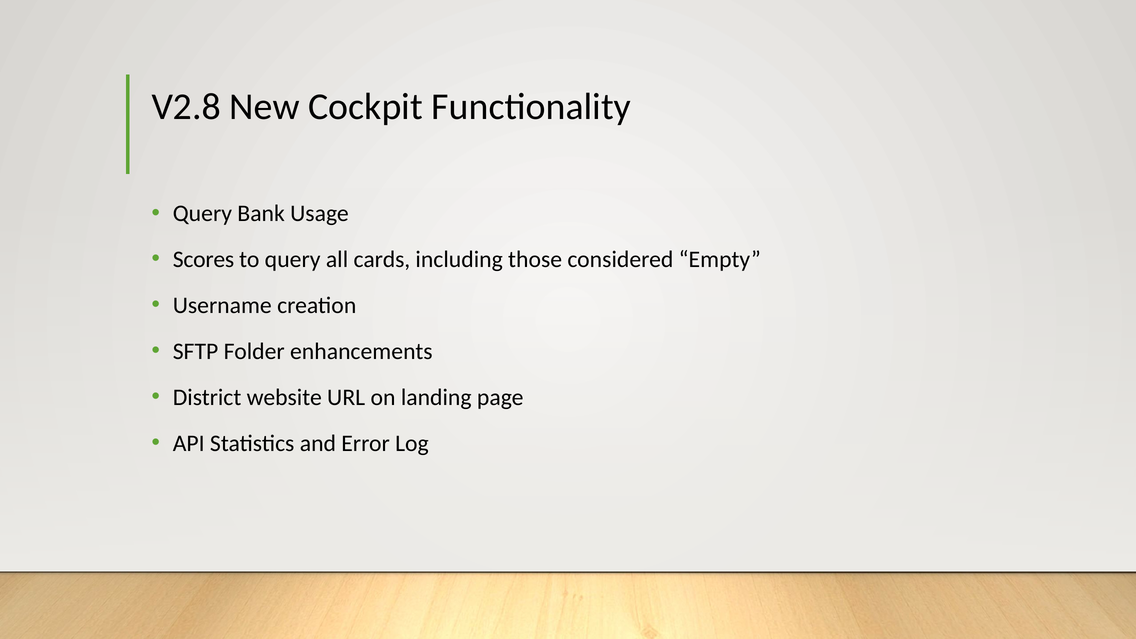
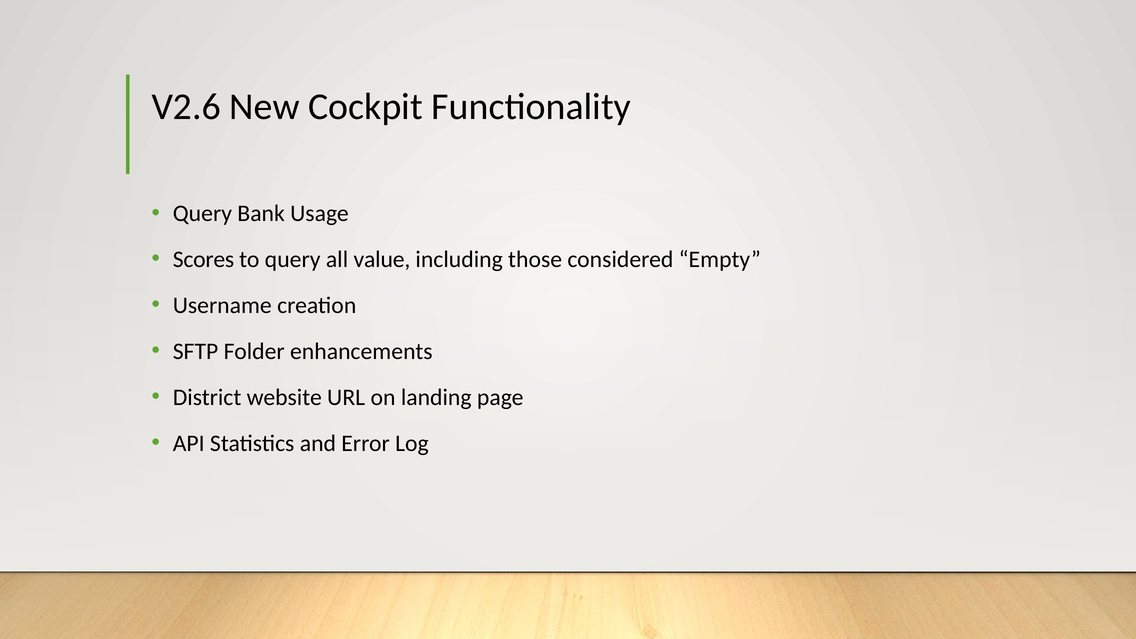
V2.8: V2.8 -> V2.6 (186, 107)
cards: cards -> value (382, 260)
